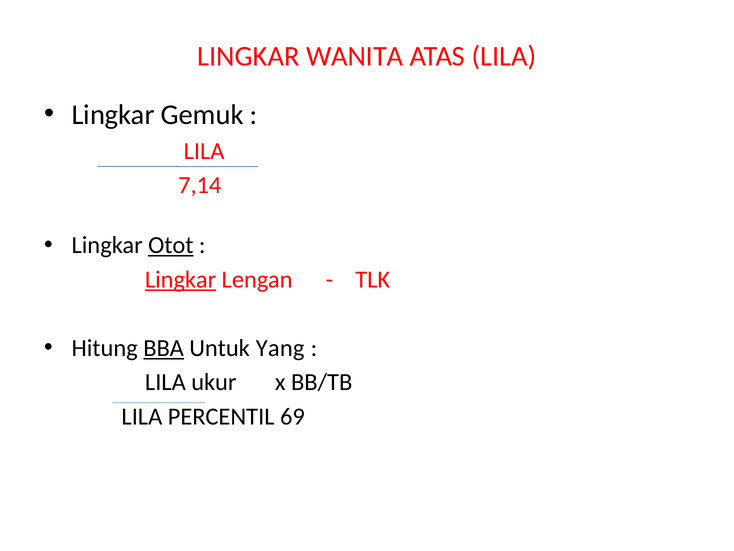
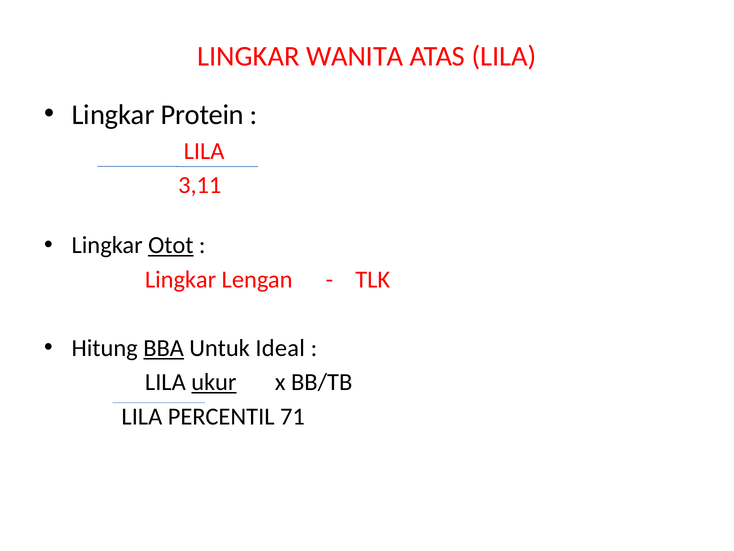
Gemuk: Gemuk -> Protein (202, 114)
7,14: 7,14 -> 3,11 (200, 185)
Lingkar underline: present -> none (181, 279)
Yang: Yang -> Ideal (280, 348)
ukur underline: none -> present (214, 382)
69: 69 -> 71 (292, 416)
